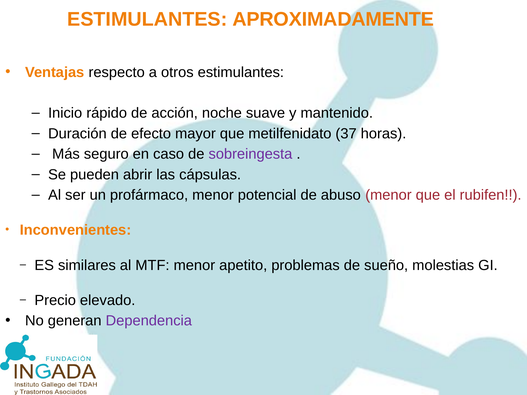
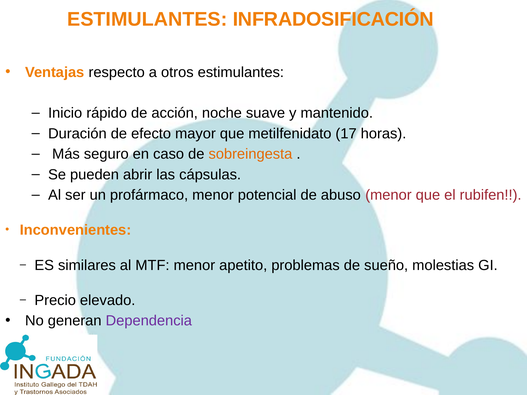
APROXIMADAMENTE: APROXIMADAMENTE -> INFRADOSIFICACIÓN (333, 19)
37: 37 -> 17 (346, 134)
sobreingesta colour: purple -> orange (250, 154)
